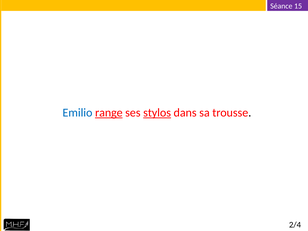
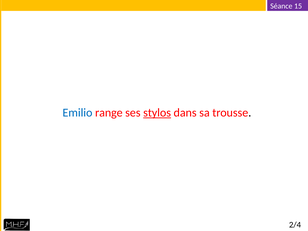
range underline: present -> none (109, 113)
